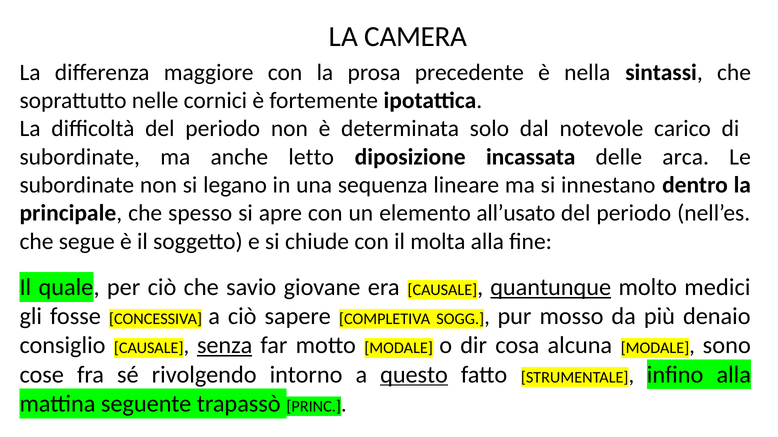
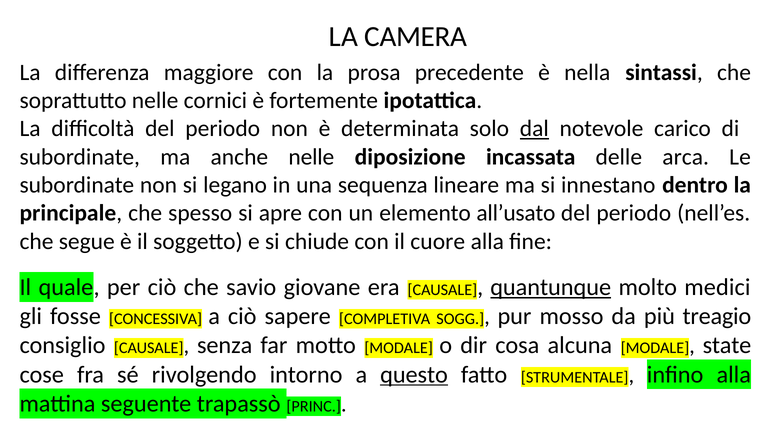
dal underline: none -> present (534, 129)
anche letto: letto -> nelle (311, 157)
molta: molta -> cuore (438, 242)
denaio: denaio -> treagio (717, 317)
senza underline: present -> none (225, 346)
sono: sono -> state (727, 346)
